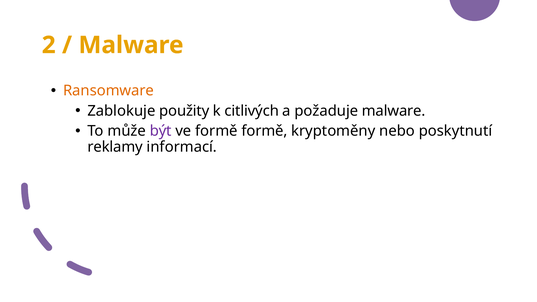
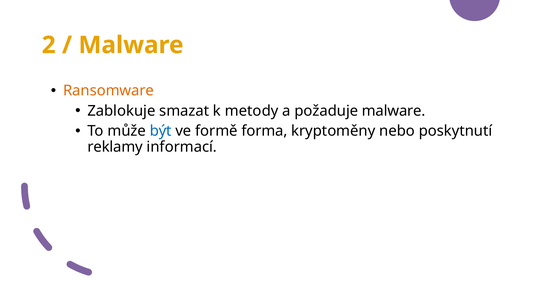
použity: použity -> smazat (184, 111)
citlivých: citlivých -> metody (252, 111)
být colour: purple -> blue (161, 131)
formě formě: formě -> forma (264, 131)
